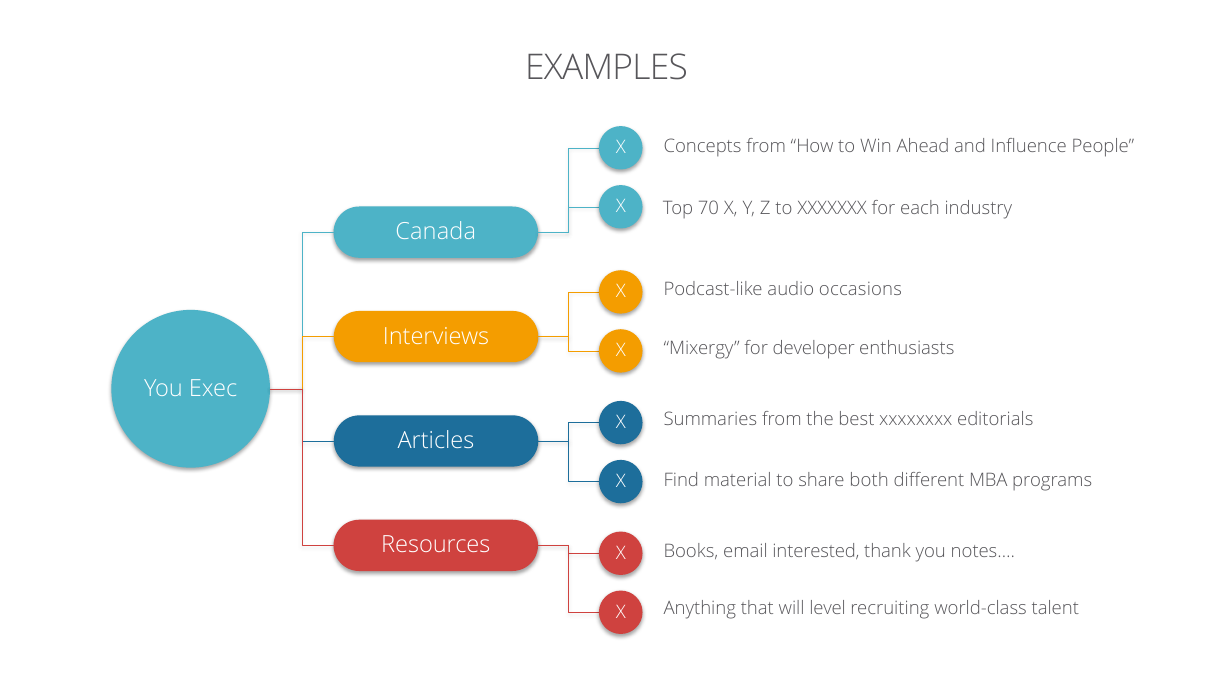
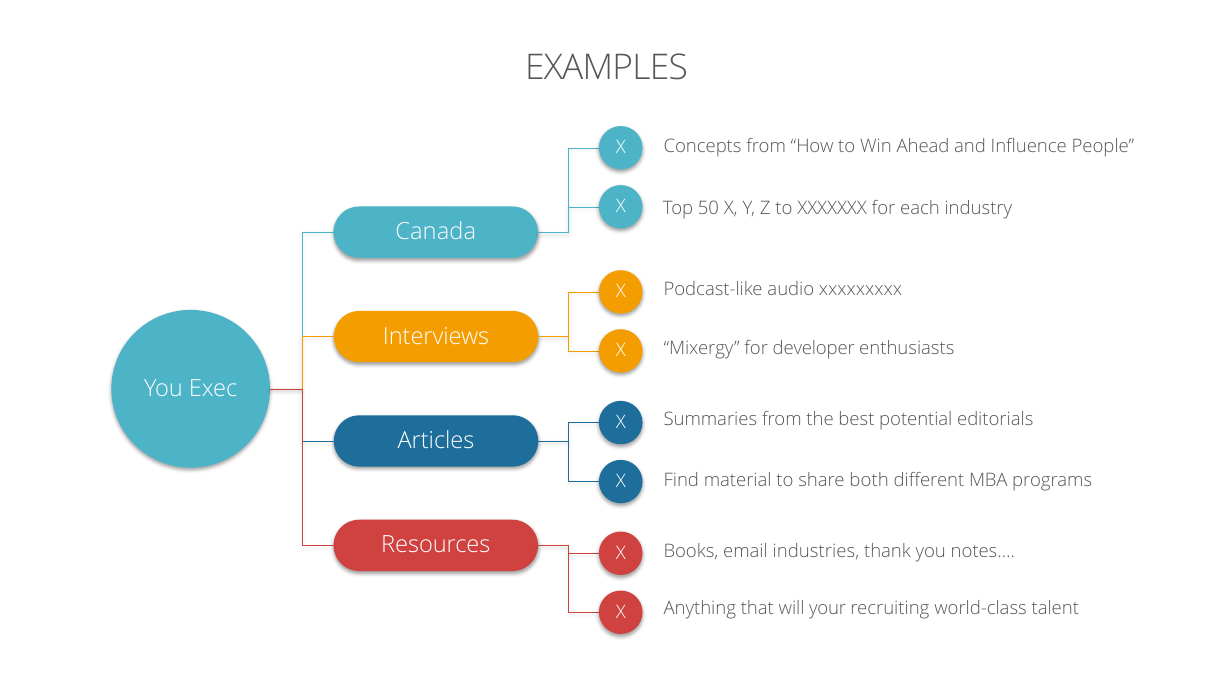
70: 70 -> 50 (709, 208)
occasions: occasions -> xxxxxxxxx (861, 289)
xxxxxxxx: xxxxxxxx -> potential (916, 420)
interested: interested -> industries (816, 552)
level: level -> your (828, 609)
